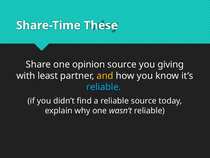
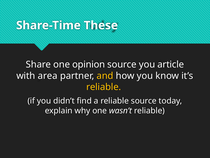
giving: giving -> article (171, 64)
least: least -> area (48, 76)
reliable colour: light blue -> yellow (104, 87)
